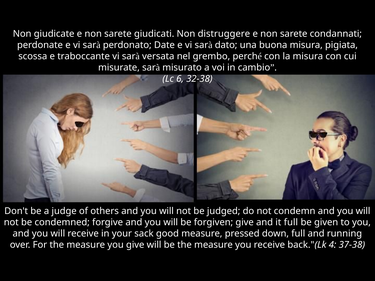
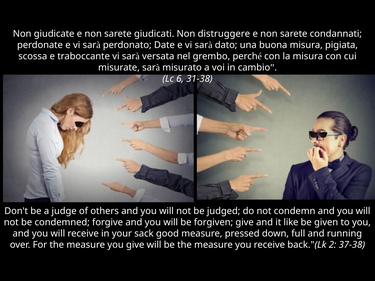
32-38: 32-38 -> 31-38 (199, 79)
it full: full -> like (291, 222)
4: 4 -> 2 (333, 245)
